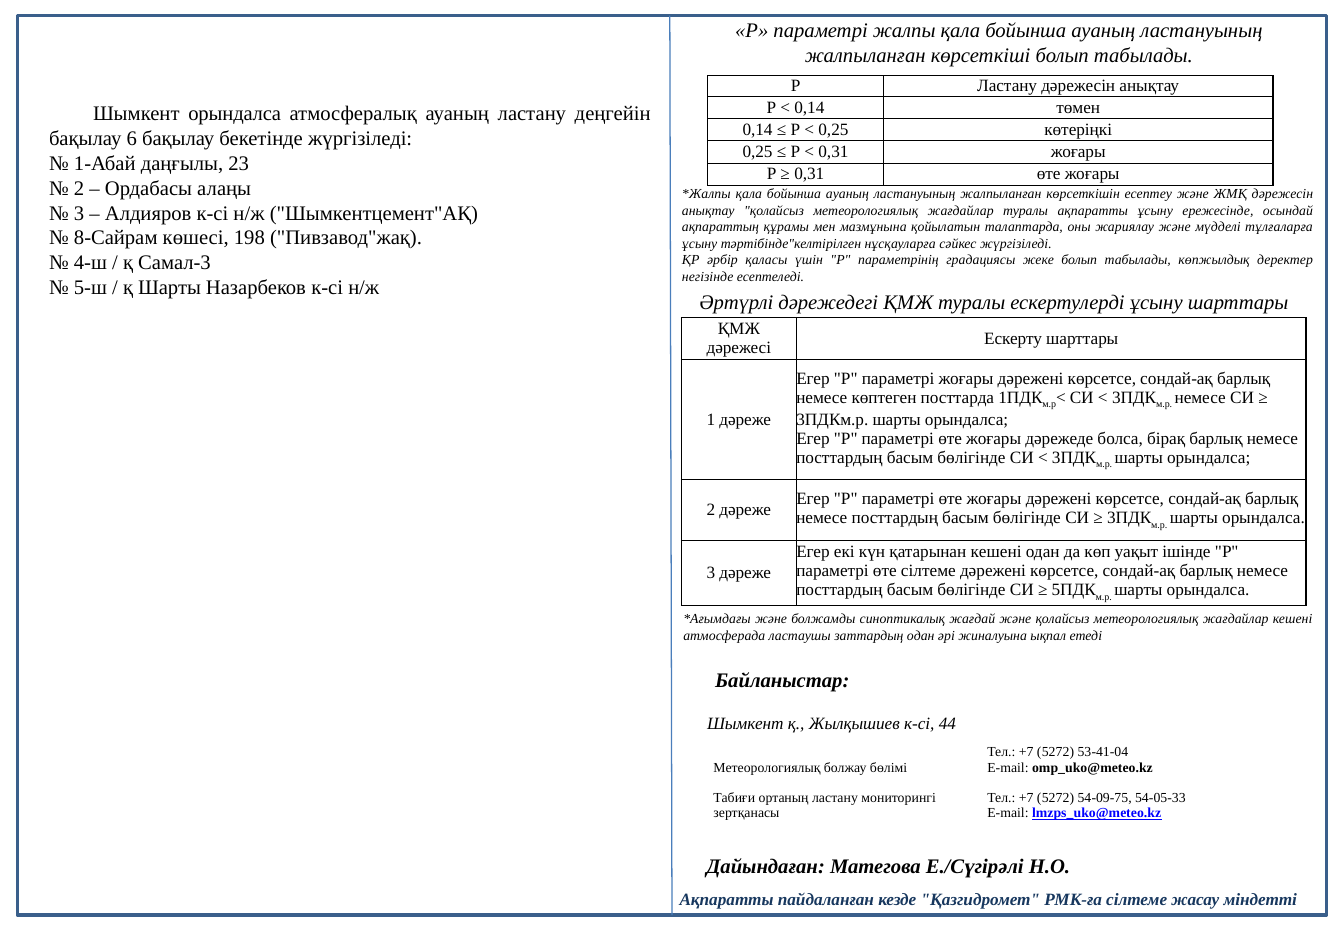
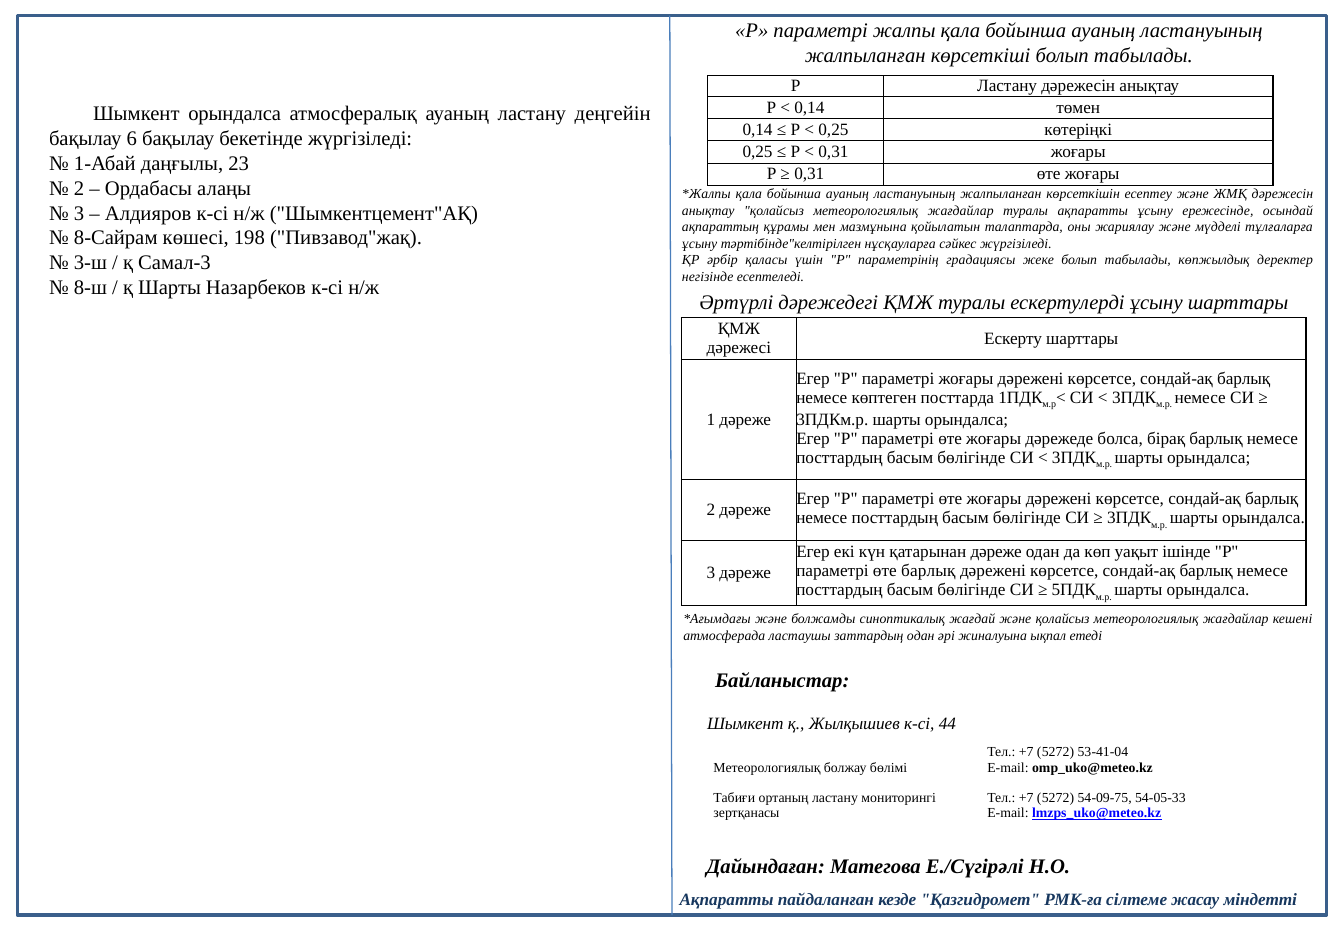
4-ш: 4-ш -> 3-ш (90, 263)
5-ш: 5-ш -> 8-ш (90, 288)
қатарынан кешені: кешені -> дәреже (996, 552)
өте сілтеме: сілтеме -> барлық (928, 571)
